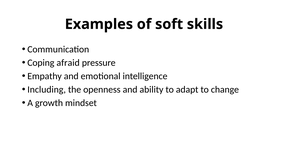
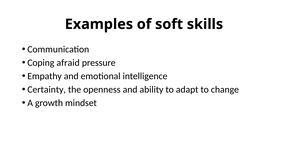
Including: Including -> Certainty (47, 89)
